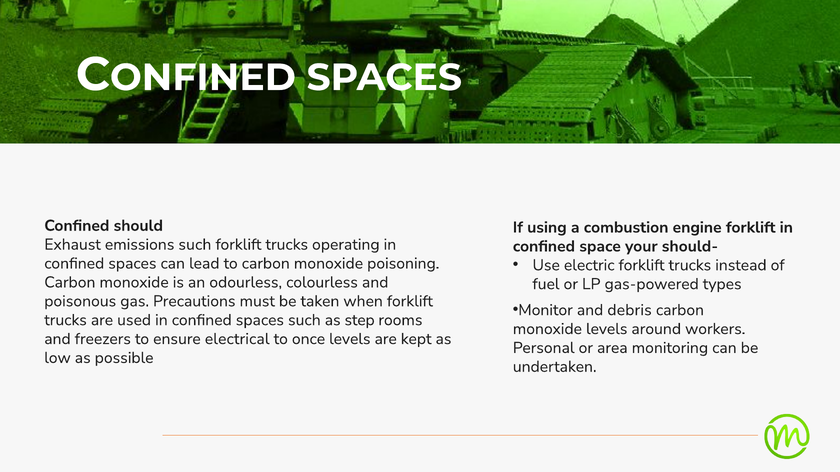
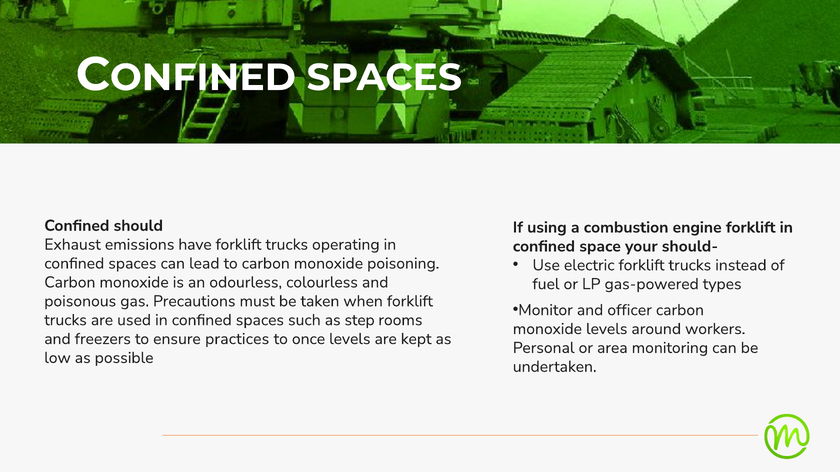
emissions such: such -> have (195, 245)
debris: debris -> officer (630, 310)
electrical: electrical -> practices (237, 339)
